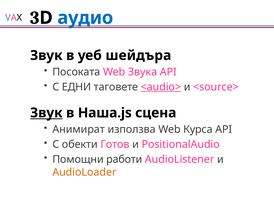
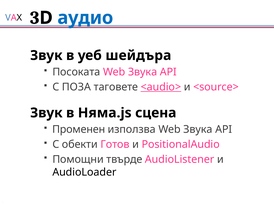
ЕДНИ: ЕДНИ -> ПОЗА (76, 87)
Звук underline: present -> none (46, 113)
Наша.js: Наша.js -> Няма.js (105, 113)
Анимират: Анимират -> Променен (79, 129)
използва Web Курса: Курса -> Звука (198, 129)
работи: работи -> твърде (124, 159)
AudioLoader colour: orange -> black (84, 172)
